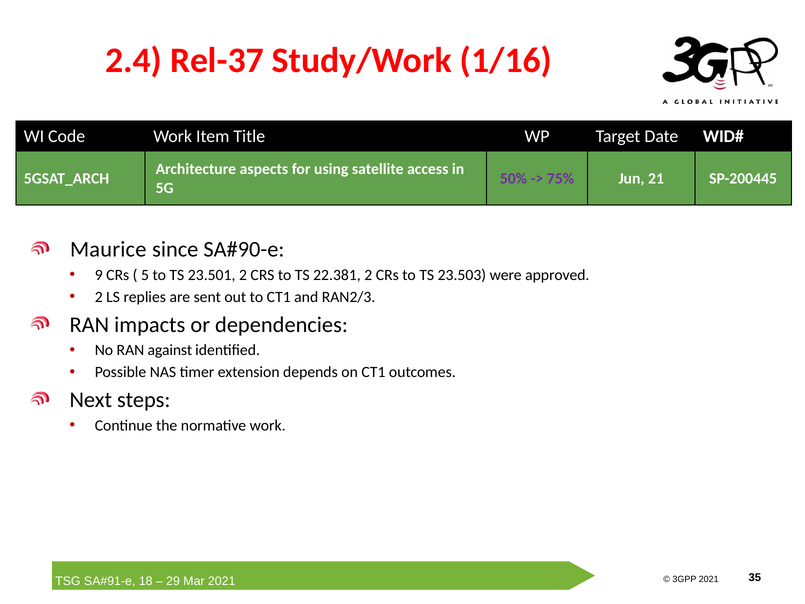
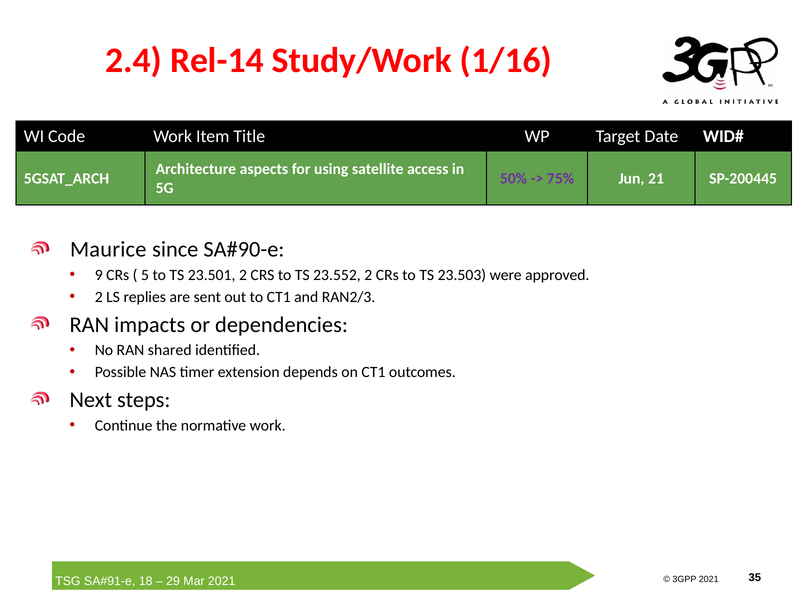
Rel-37: Rel-37 -> Rel-14 (217, 60)
22.381: 22.381 -> 23.552 (337, 275)
against: against -> shared (170, 350)
